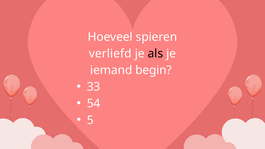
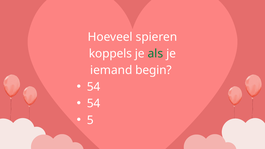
verliefd: verliefd -> koppels (110, 54)
als colour: black -> green (155, 54)
33: 33 -> 54 (94, 87)
